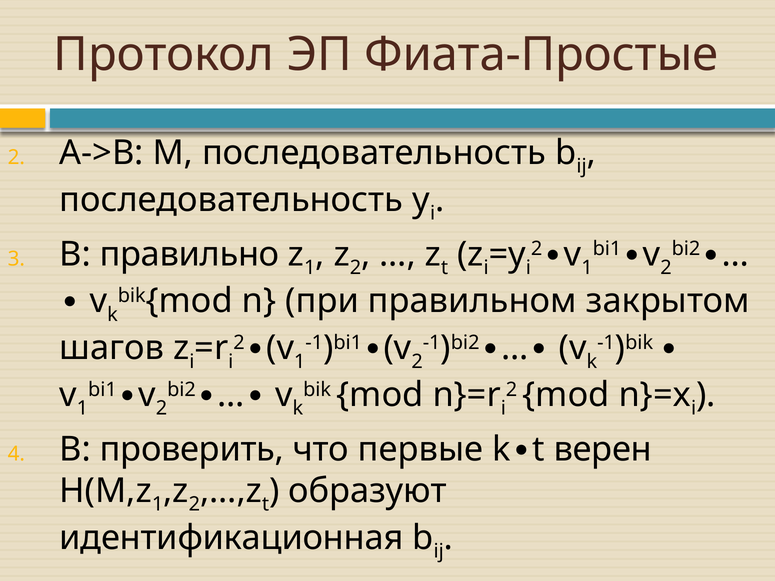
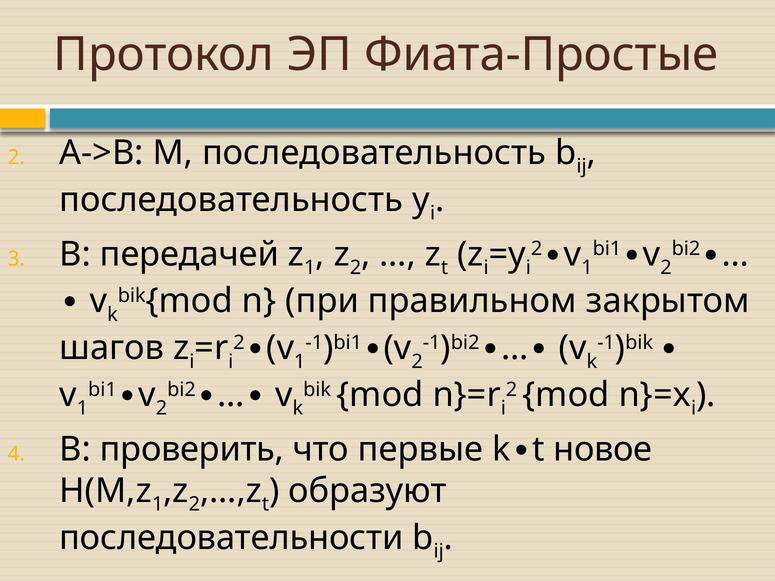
правильно: правильно -> передачей (189, 254)
верен: верен -> новое (603, 450)
идентификационная: идентификационная -> последовательности (231, 538)
